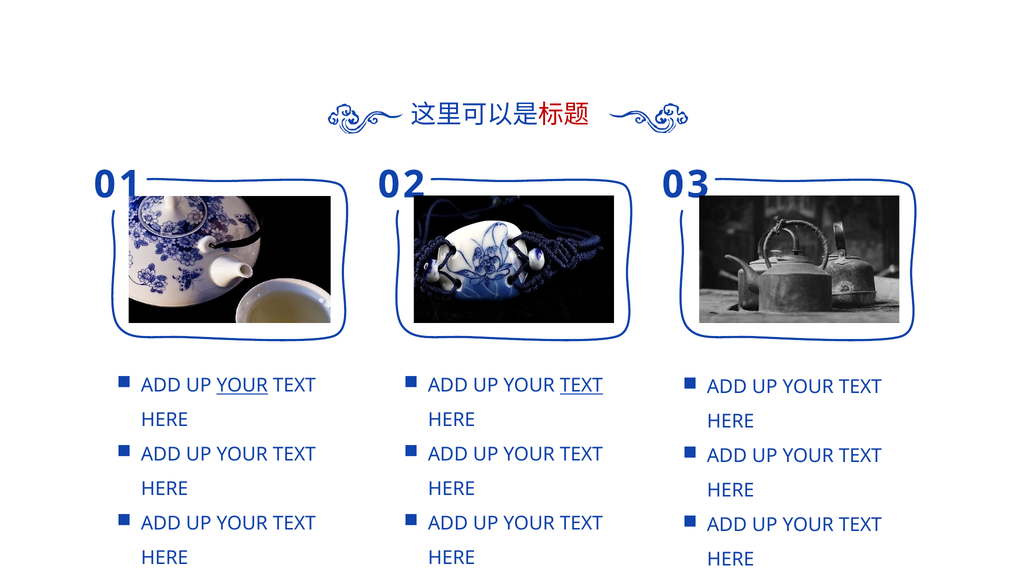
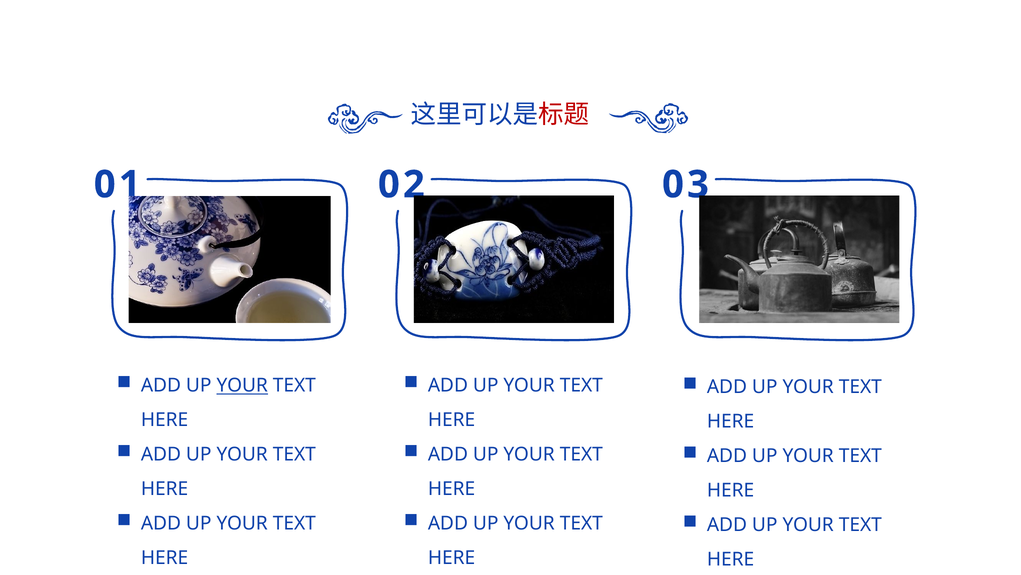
TEXT underline: present -> none (581, 385)
